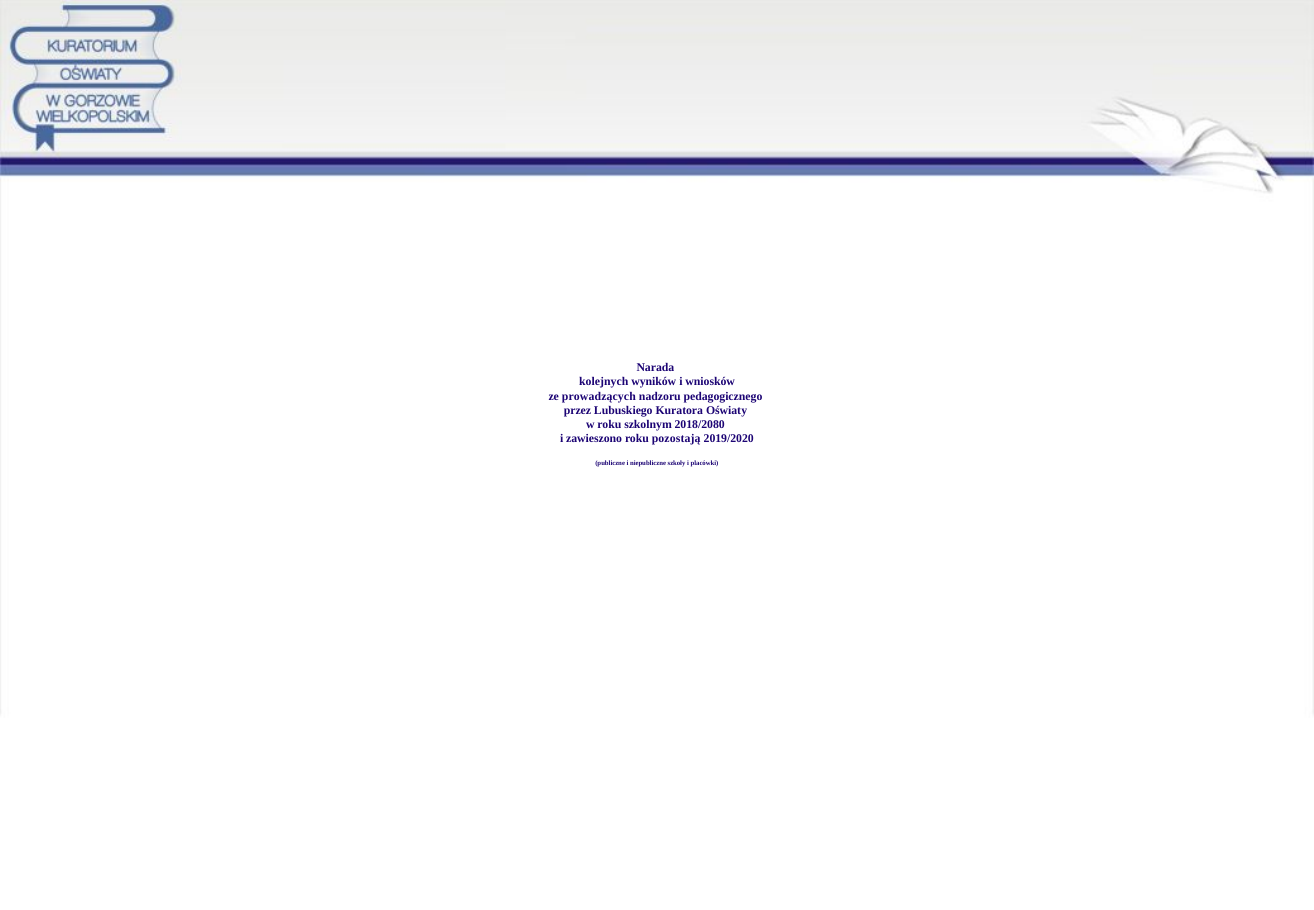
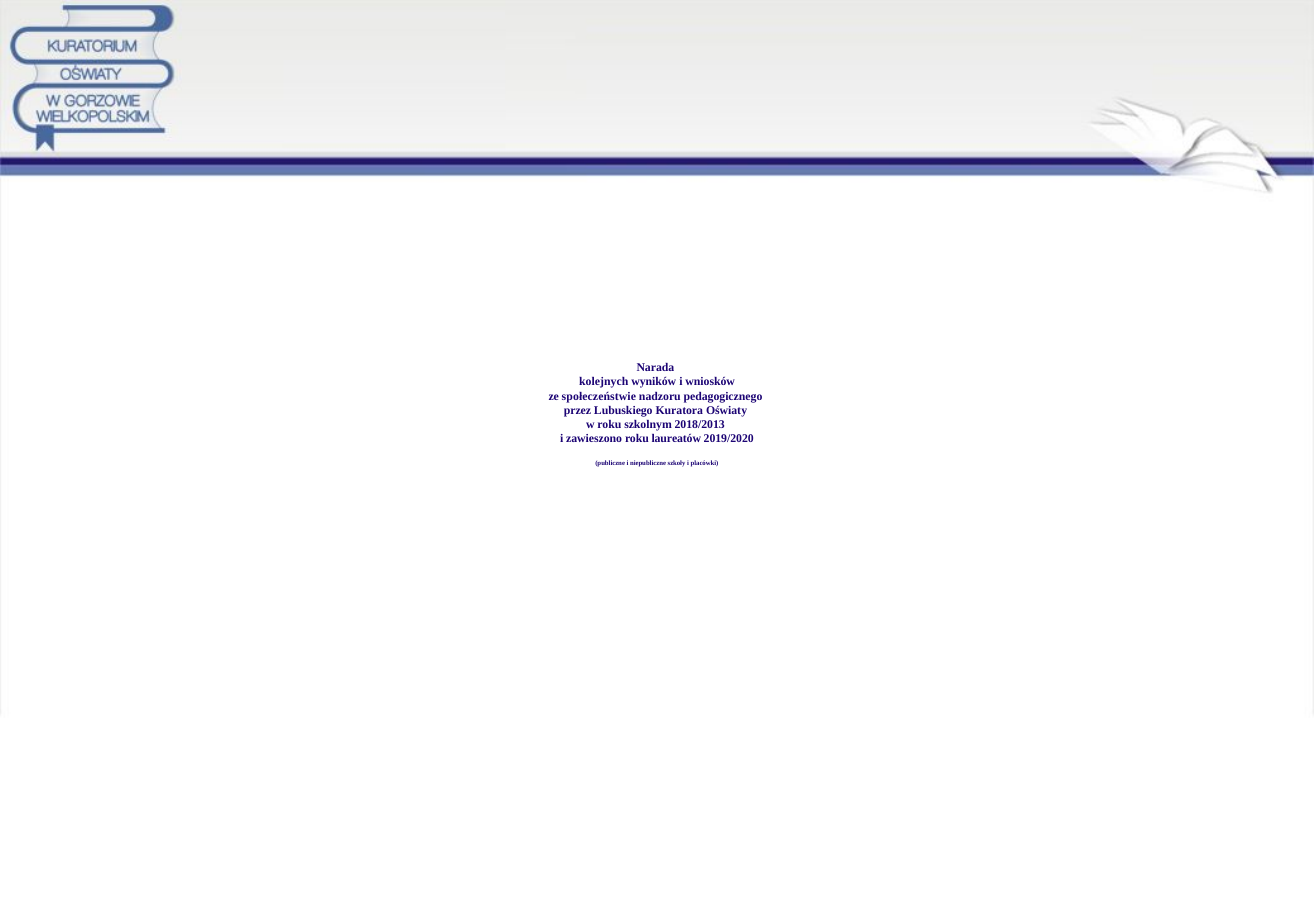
prowadzących: prowadzących -> społeczeństwie (599, 396)
2018/2080: 2018/2080 -> 2018/2013 (700, 424)
pozostają: pozostają -> laureatów (676, 438)
